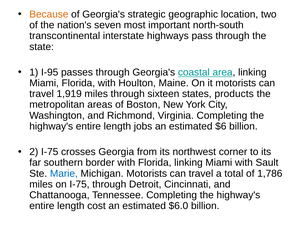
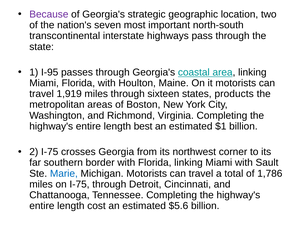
Because colour: orange -> purple (49, 14)
jobs: jobs -> best (143, 127)
$6: $6 -> $1 (221, 127)
$6.0: $6.0 -> $5.6 (178, 207)
